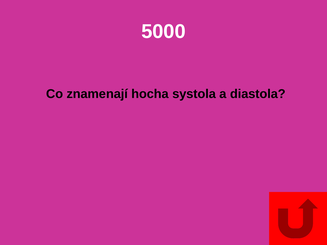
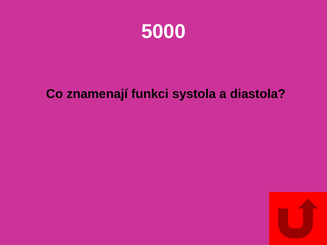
hocha: hocha -> funkci (150, 94)
